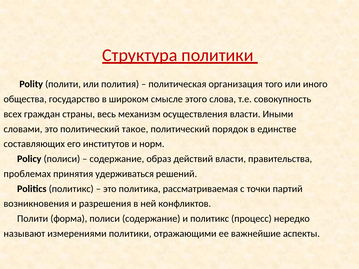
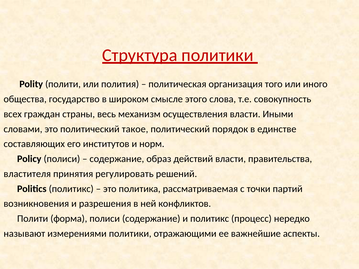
проблемах: проблемах -> властителя (27, 174)
удерживаться: удерживаться -> регулировать (124, 174)
